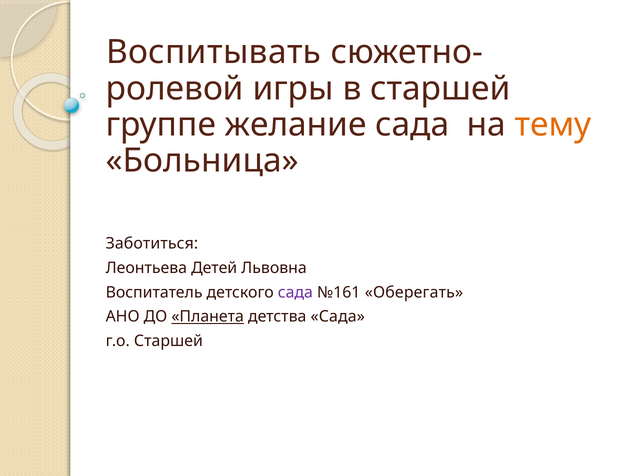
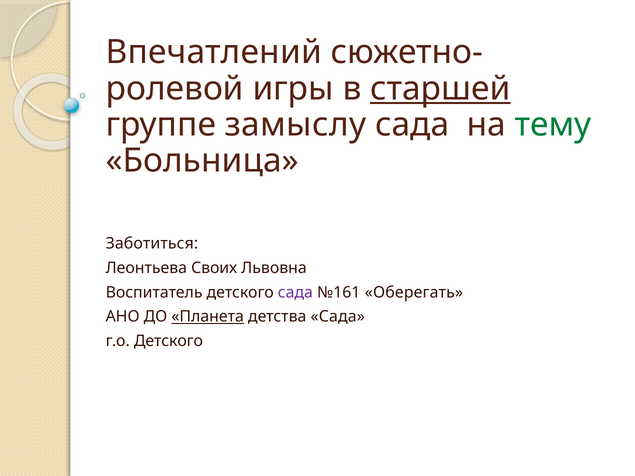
Воспитывать: Воспитывать -> Впечатлений (214, 52)
старшей underline: none -> present (440, 89)
желание: желание -> замыслу (295, 125)
тему colour: orange -> green (553, 125)
Детей: Детей -> Своих (214, 268)
г.о Старшей: Старшей -> Детского (168, 341)
